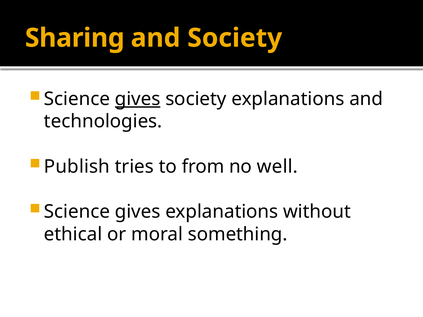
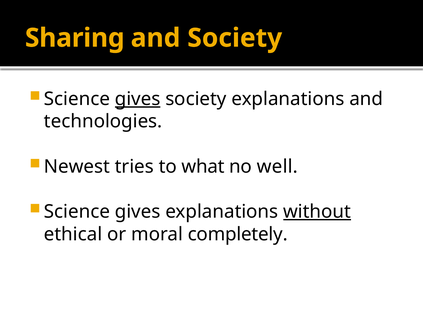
Publish: Publish -> Newest (77, 167)
from: from -> what (203, 167)
without underline: none -> present (317, 212)
something: something -> completely (238, 234)
